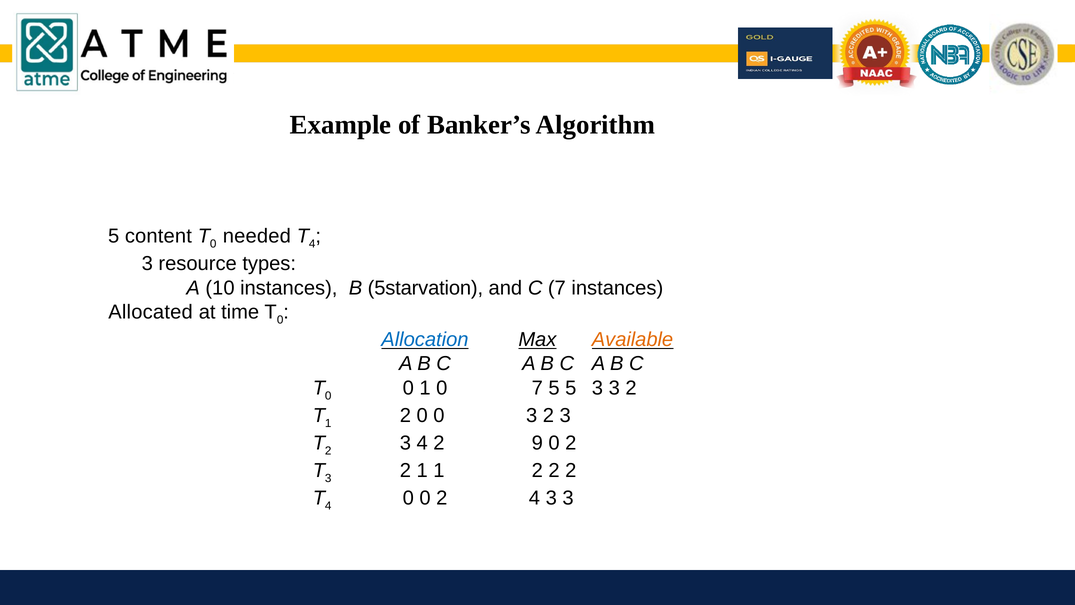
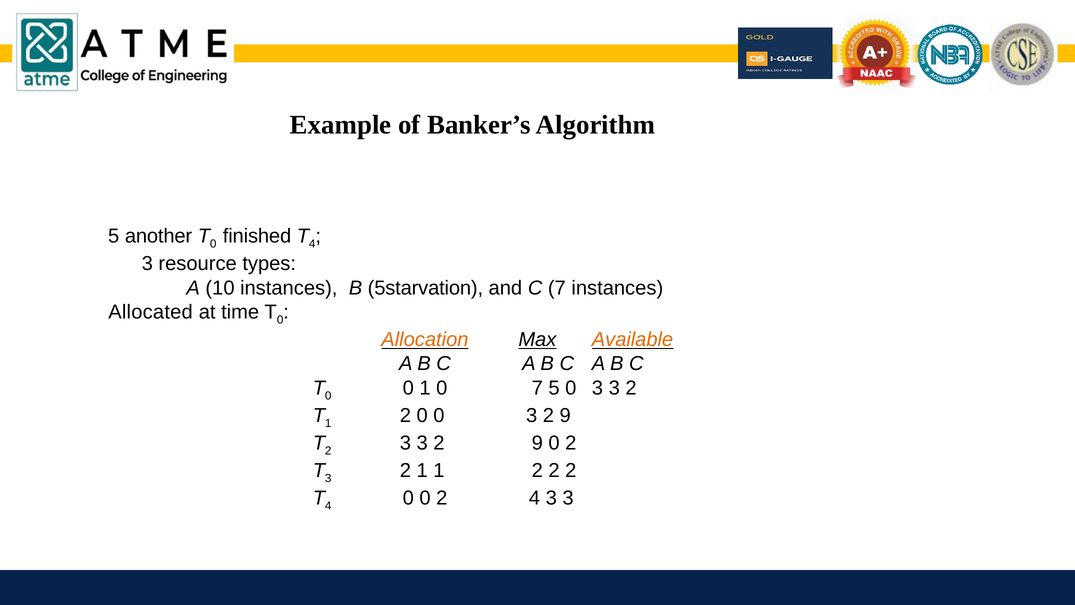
content: content -> another (159, 236)
needed: needed -> finished (257, 236)
Allocation colour: blue -> orange (425, 339)
5 5: 5 -> 0 (571, 388)
0 3 2 3: 3 -> 9 (565, 415)
2 3 4: 4 -> 3 (422, 443)
